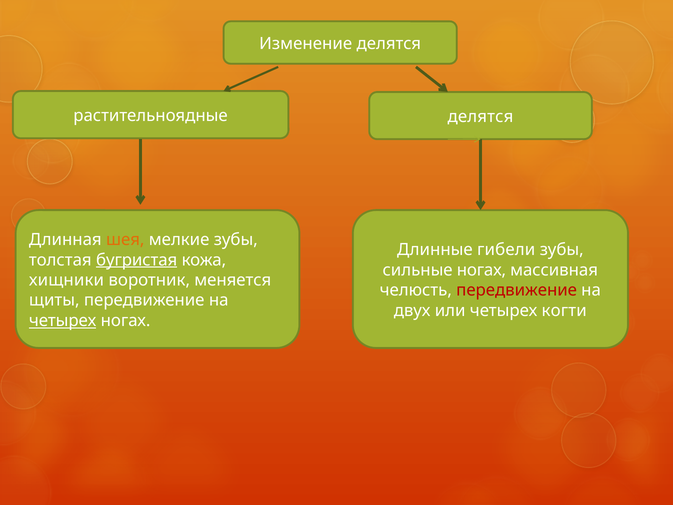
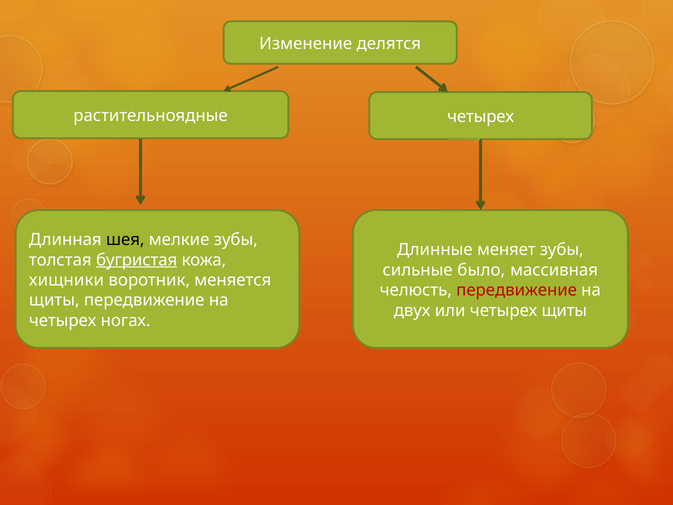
растительноядные делятся: делятся -> четырех (481, 117)
шея colour: orange -> black (125, 240)
гибели: гибели -> меняет (506, 250)
сильные ногах: ногах -> было (481, 270)
четырех когти: когти -> щиты (564, 310)
четырех underline: present -> none (63, 320)
